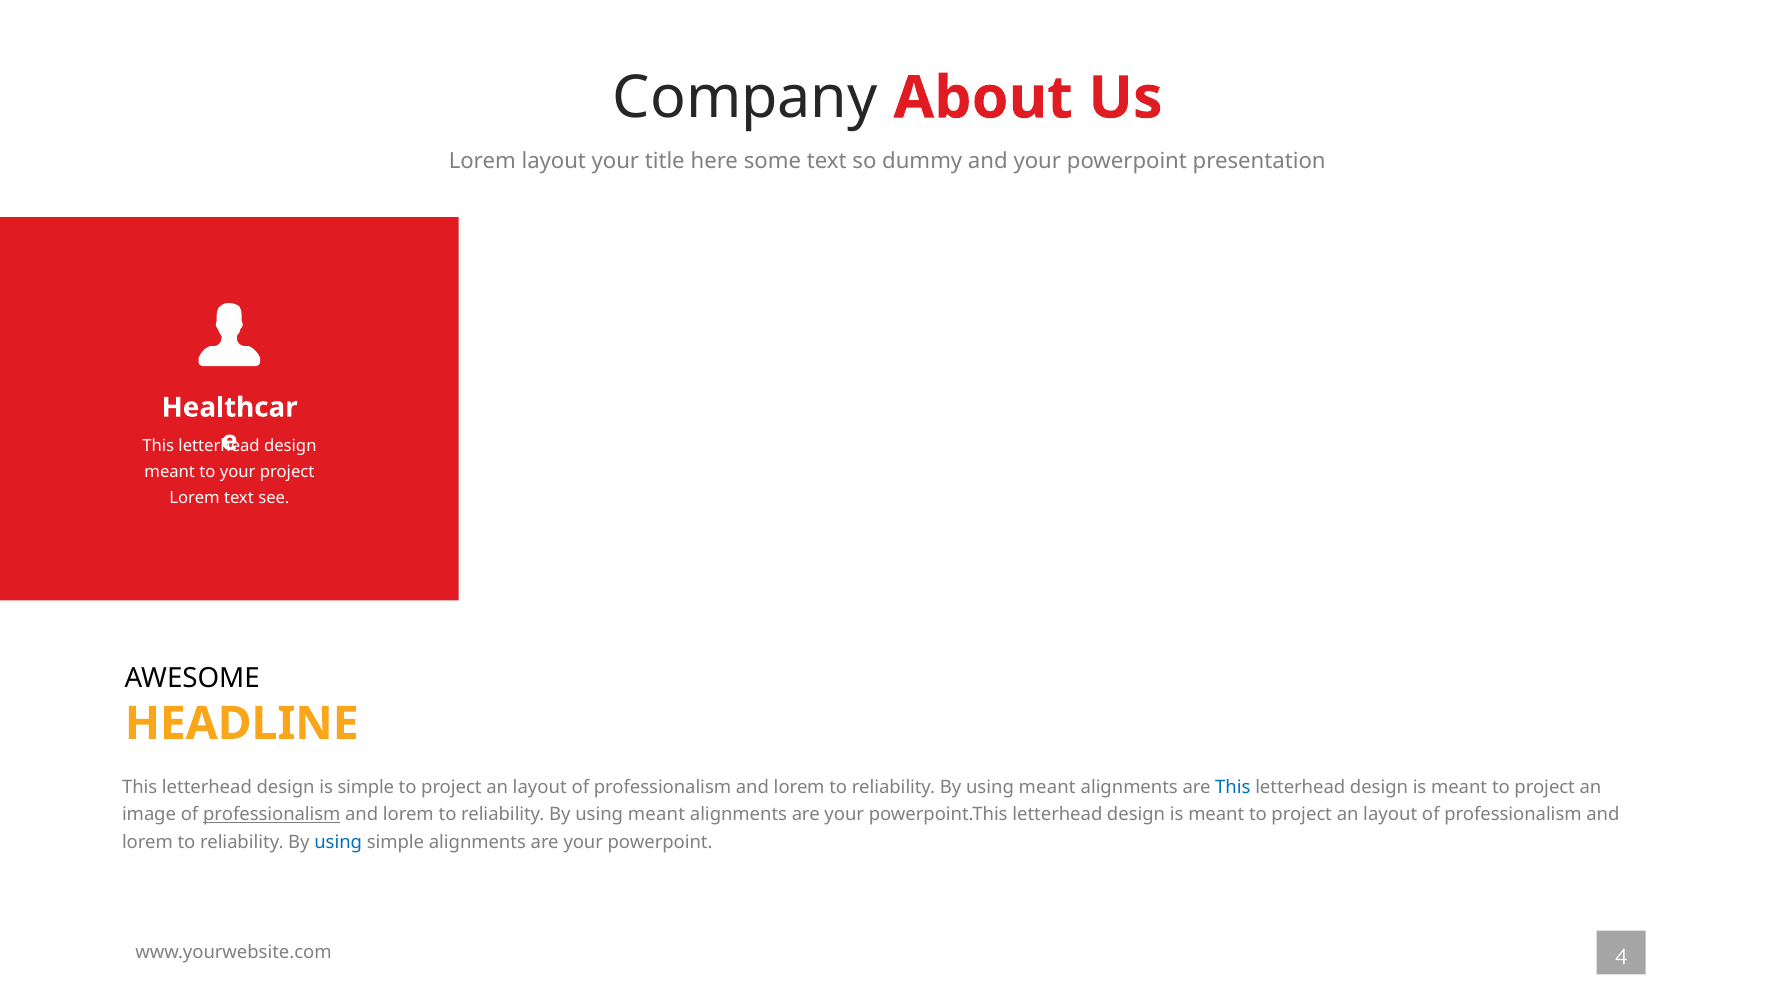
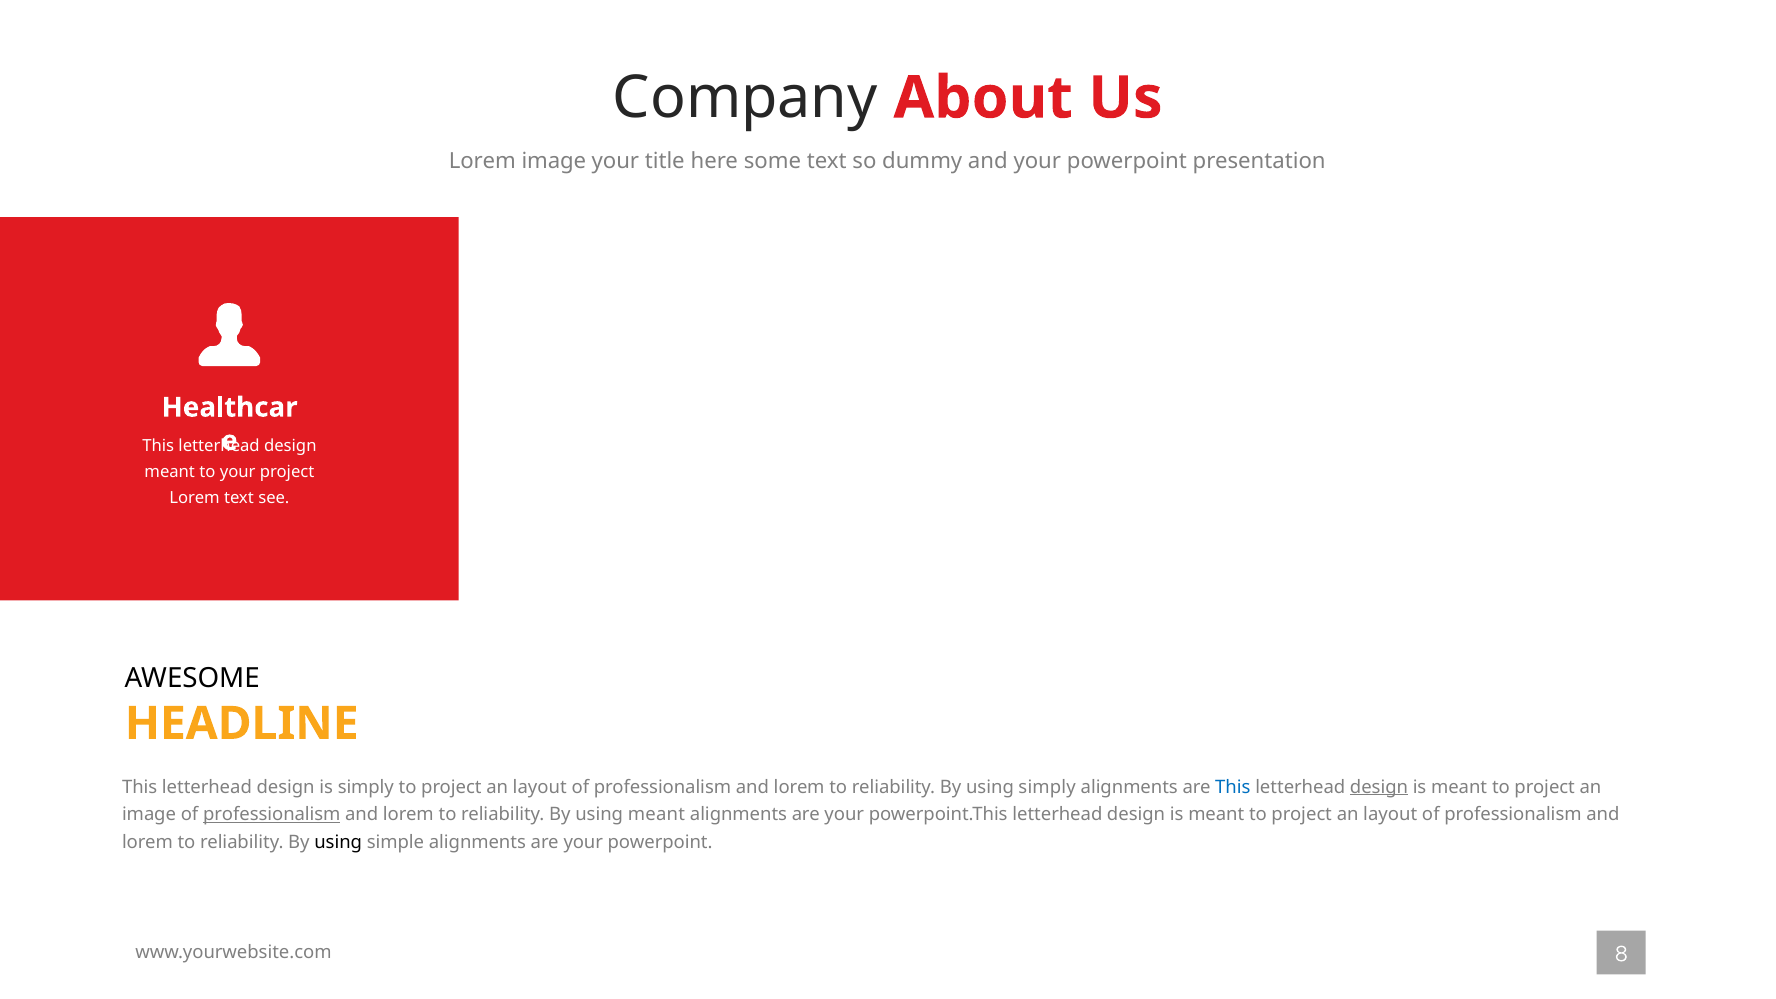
Lorem layout: layout -> image (554, 161)
is simple: simple -> simply (366, 787)
meant: meant -> simply (1047, 787)
design underline: none -> present (1379, 787)
using colour: blue -> black (338, 842)
4: 4 -> 8 (1621, 954)
